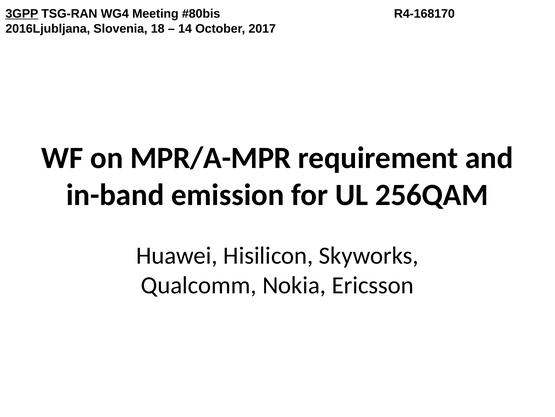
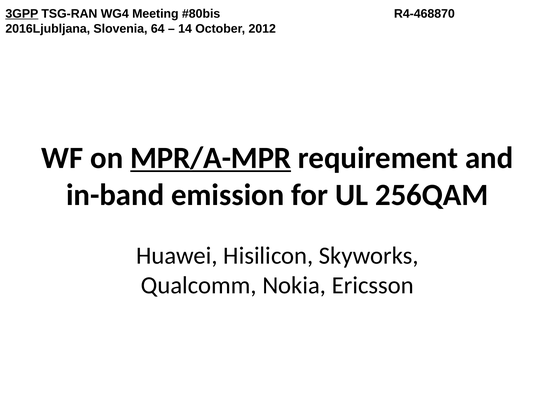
R4-168170: R4-168170 -> R4-468870 (424, 14)
18: 18 -> 64 (158, 29)
2017: 2017 -> 2012 (262, 29)
MPR/A-MPR underline: none -> present (211, 158)
